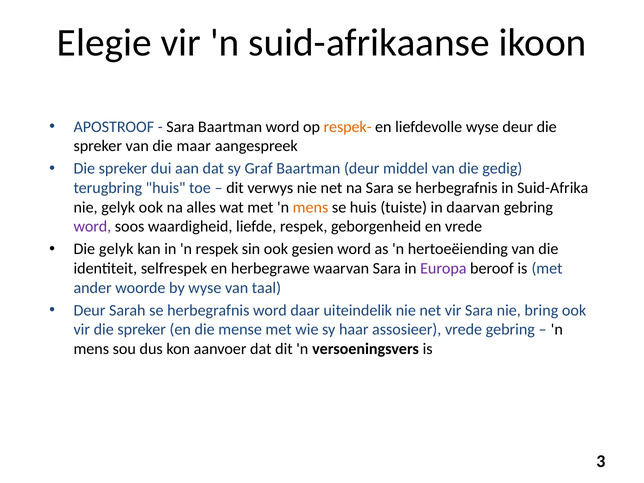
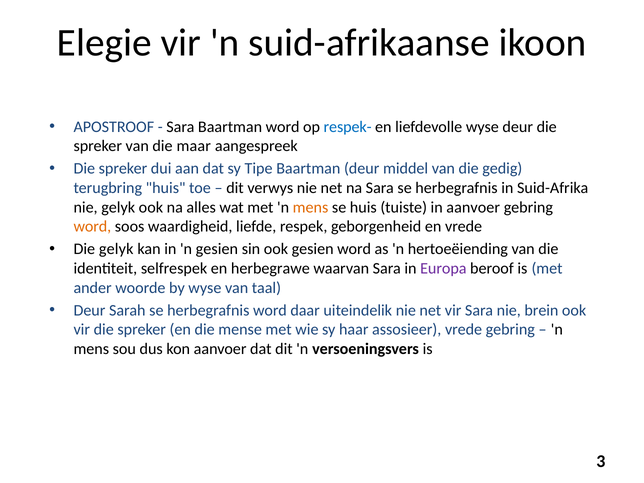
respek- colour: orange -> blue (348, 127)
Graf: Graf -> Tipe (259, 169)
in daarvan: daarvan -> aanvoer (473, 207)
word colour: purple -> orange (92, 227)
n respek: respek -> gesien (217, 249)
bring: bring -> brein (541, 310)
